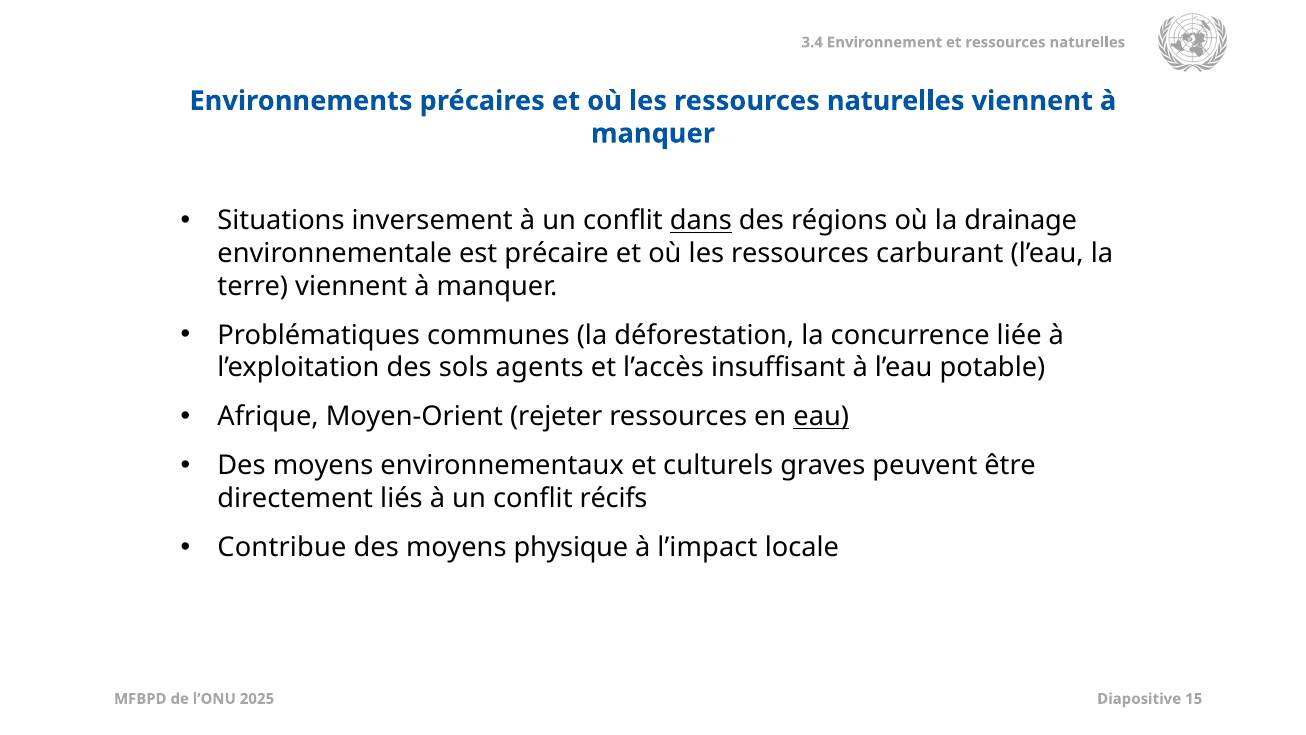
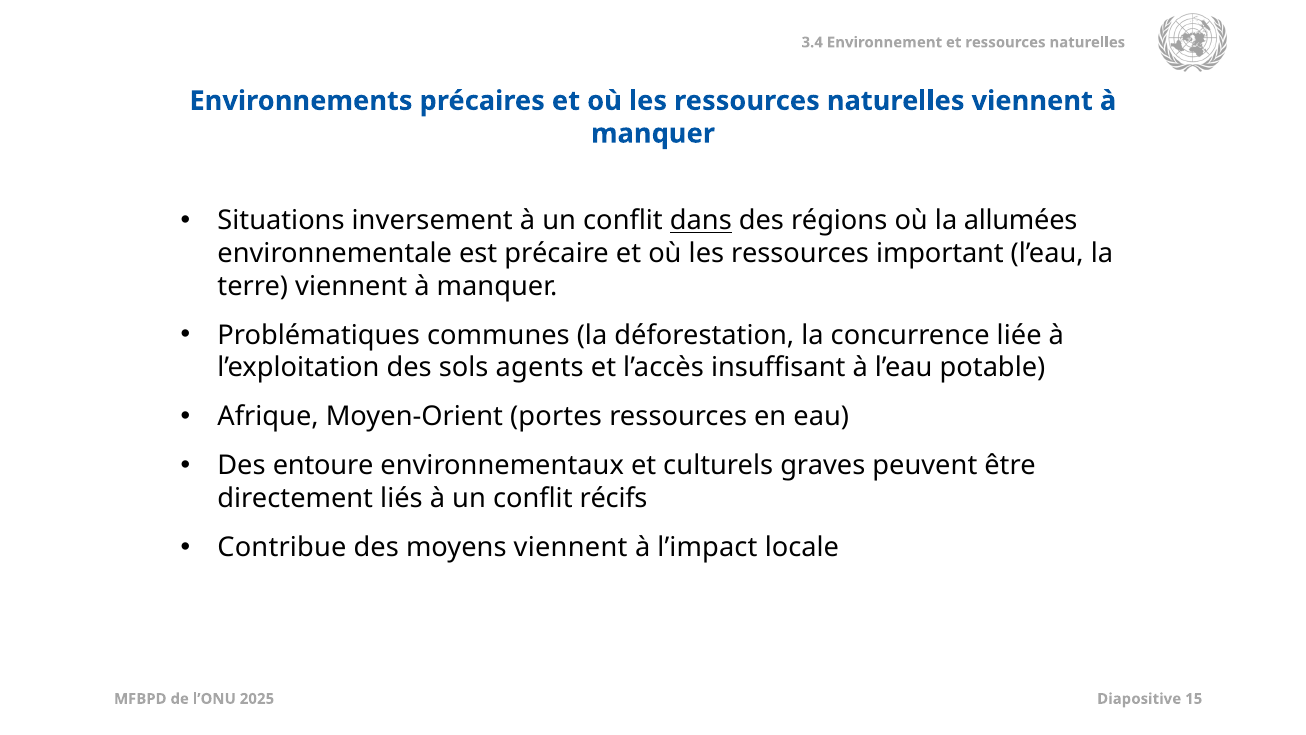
drainage: drainage -> allumées (1021, 221)
carburant: carburant -> important (940, 253)
rejeter: rejeter -> portes (556, 417)
eau underline: present -> none (821, 417)
moyens: moyens -> entoure (323, 466)
moyens physique: physique -> viennent (571, 547)
